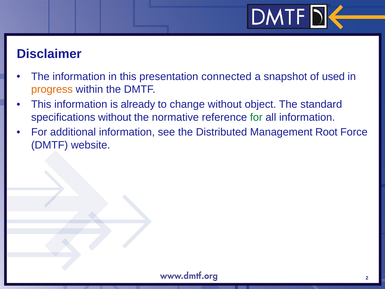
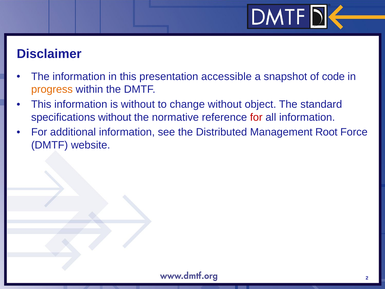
connected: connected -> accessible (226, 76)
used: used -> code (333, 76)
is already: already -> without (138, 104)
for colour: green -> red (256, 117)
